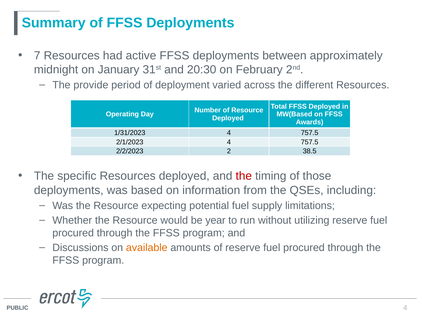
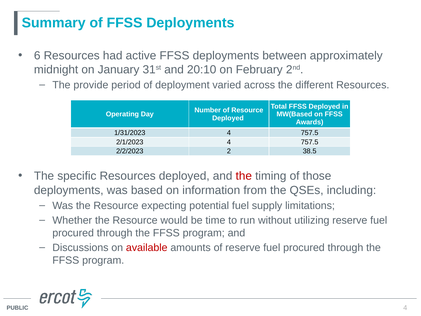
7: 7 -> 6 (37, 56)
20:30: 20:30 -> 20:10 (202, 70)
year: year -> time (215, 220)
available colour: orange -> red (147, 247)
